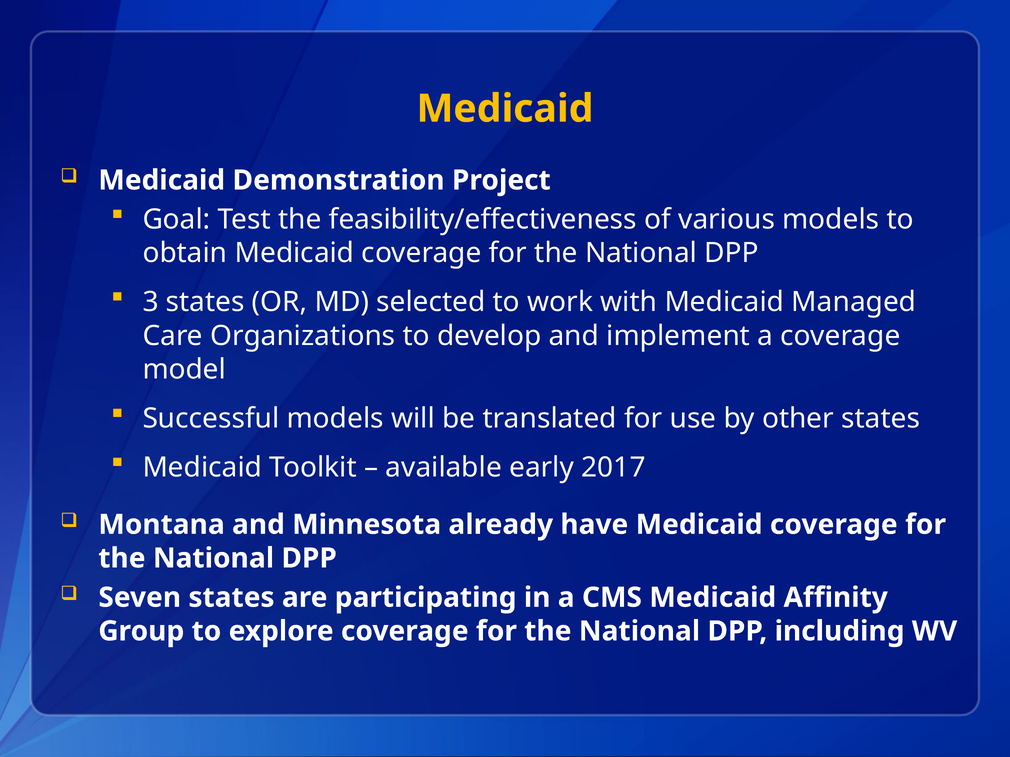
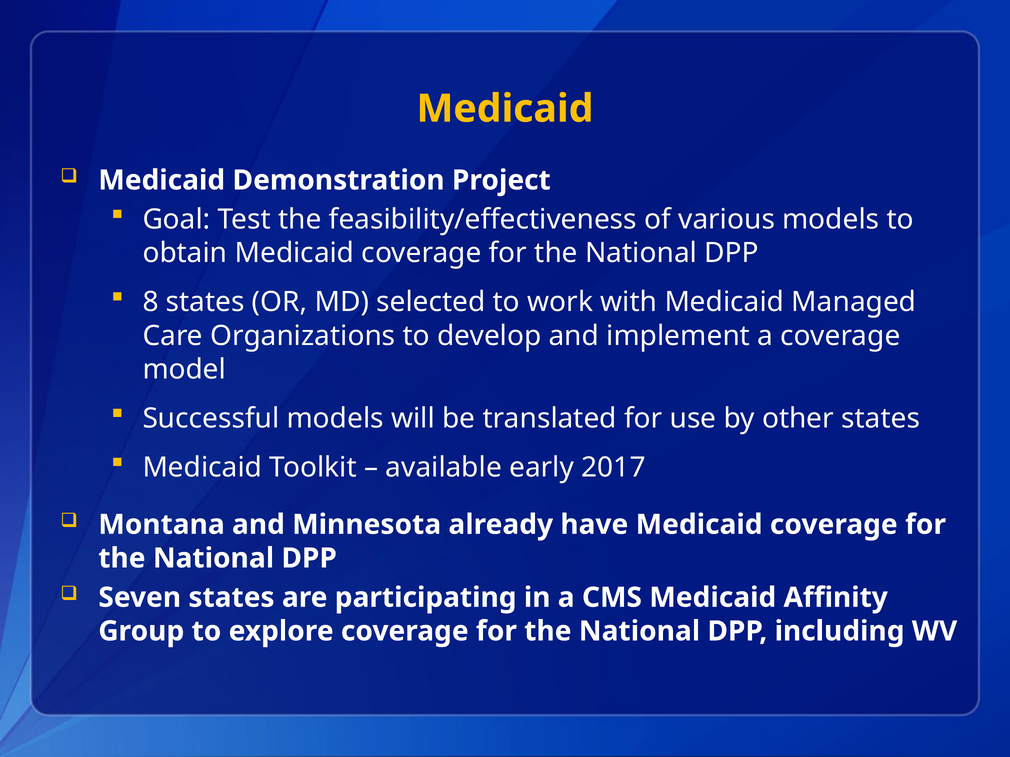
3: 3 -> 8 (151, 302)
